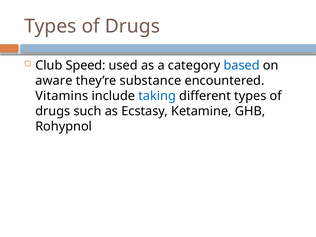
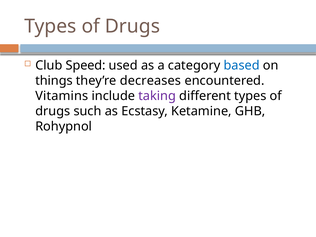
aware: aware -> things (54, 81)
substance: substance -> decreases (150, 81)
taking colour: blue -> purple (157, 96)
